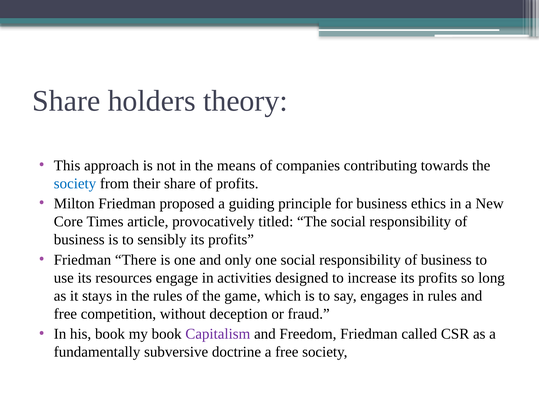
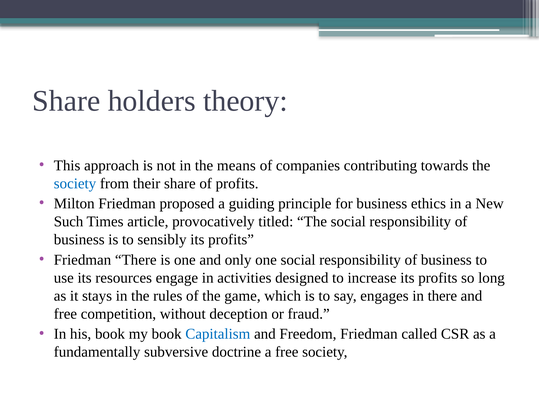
Core: Core -> Such (69, 222)
in rules: rules -> there (442, 296)
Capitalism colour: purple -> blue (218, 334)
